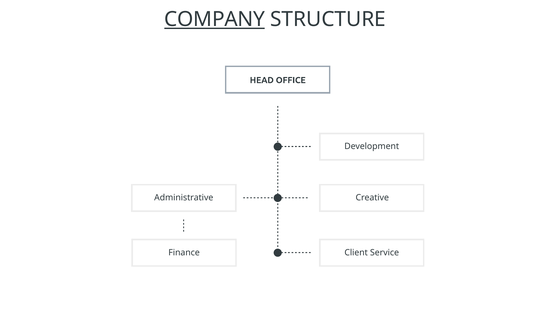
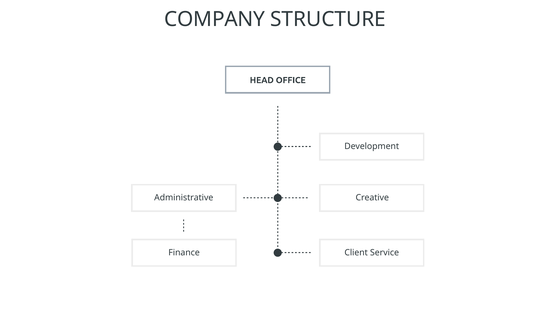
COMPANY underline: present -> none (215, 19)
